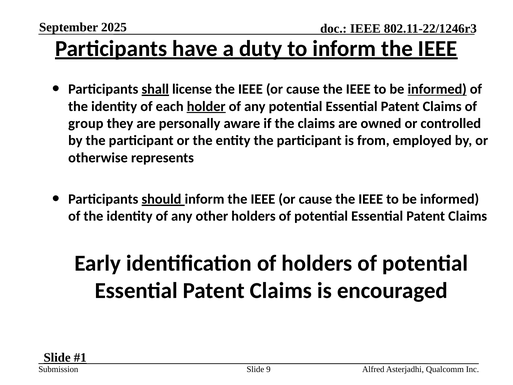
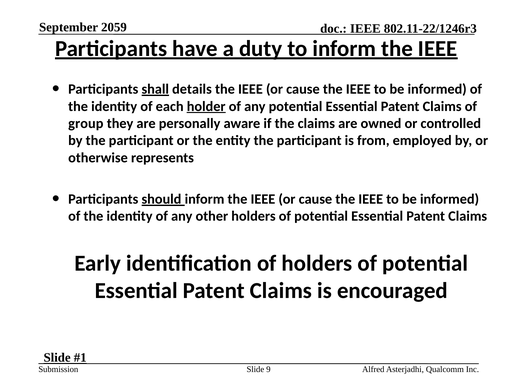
2025: 2025 -> 2059 (114, 27)
license: license -> details (192, 89)
informed underline: present -> none (437, 89)
